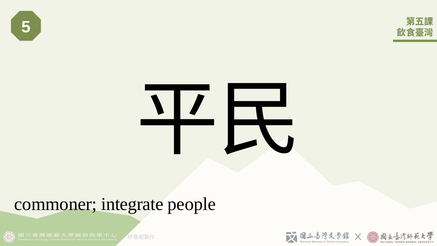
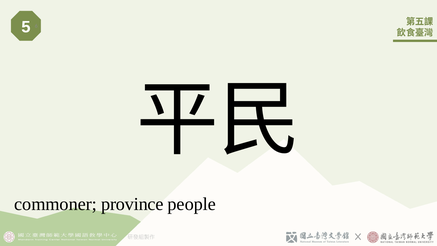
integrate: integrate -> province (132, 204)
